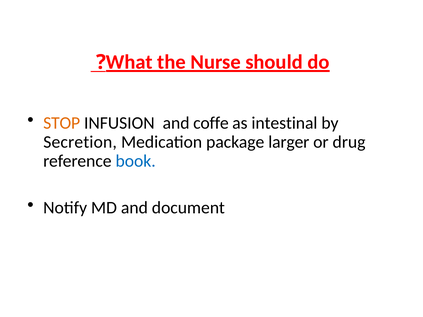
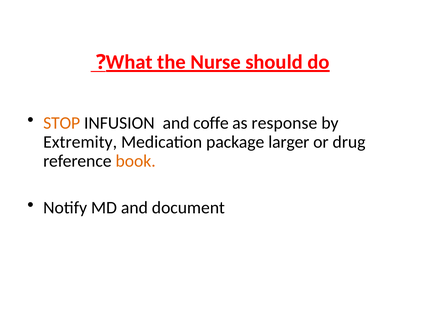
intestinal: intestinal -> response (284, 123)
Secretion: Secretion -> Extremity (80, 142)
book colour: blue -> orange (136, 161)
